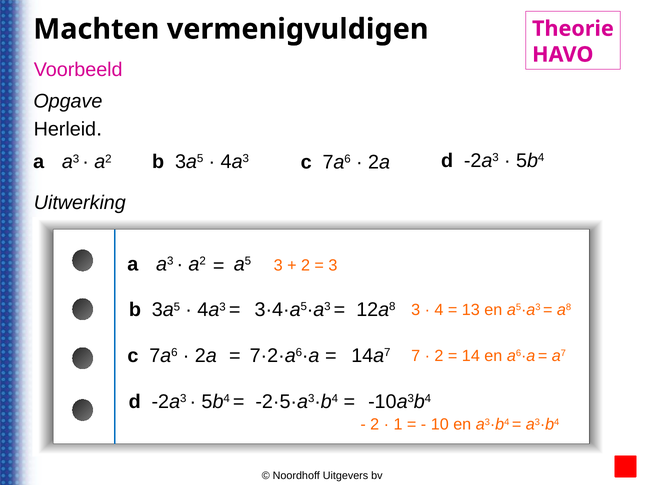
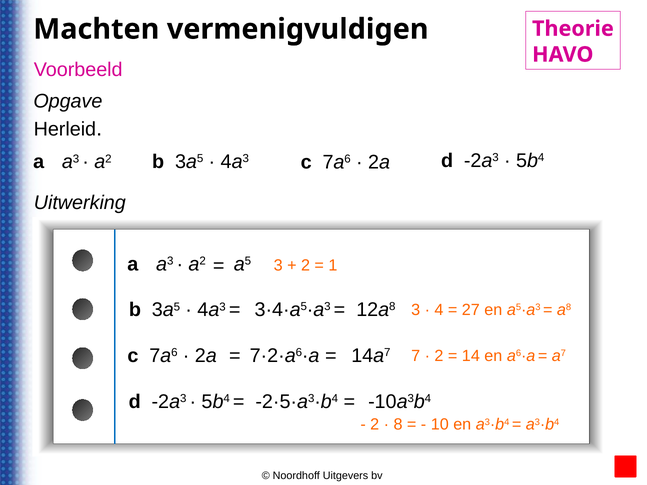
3: 3 -> 1 (333, 266)
13: 13 -> 27 (471, 310)
1: 1 -> 8 (398, 425)
